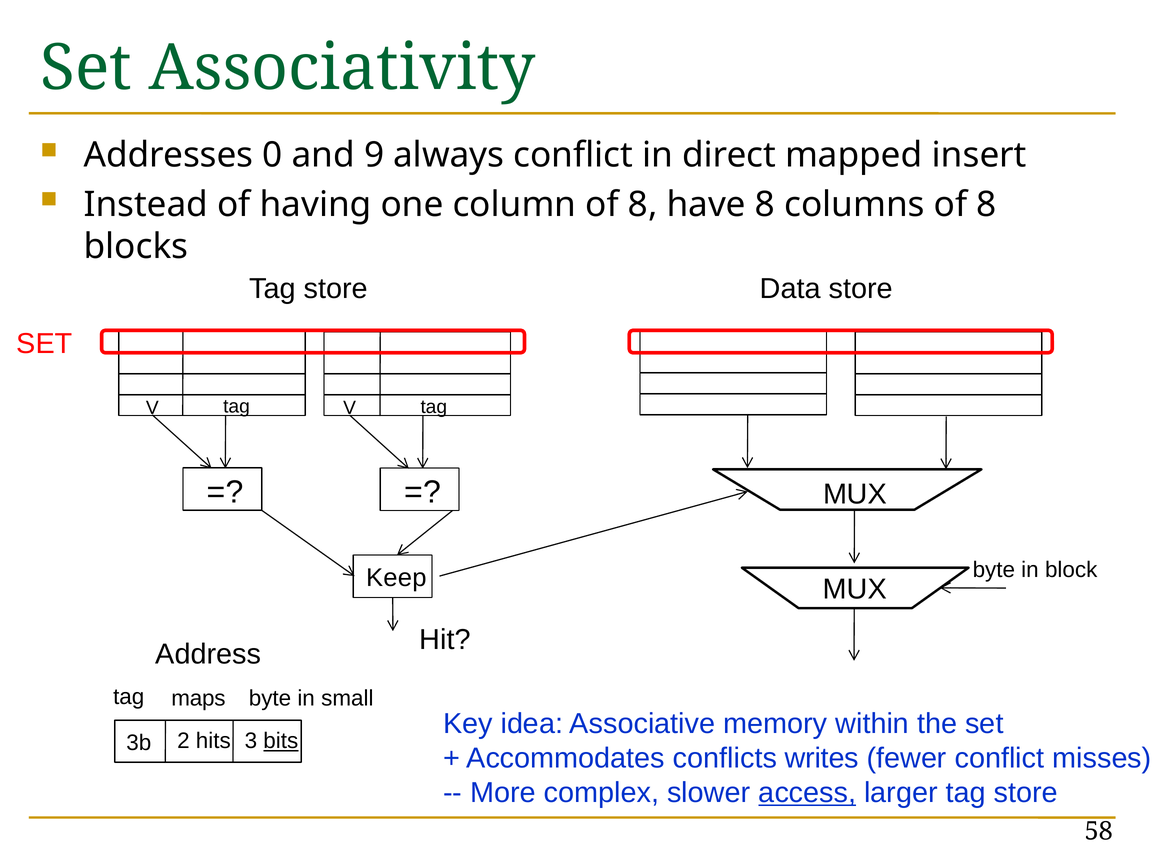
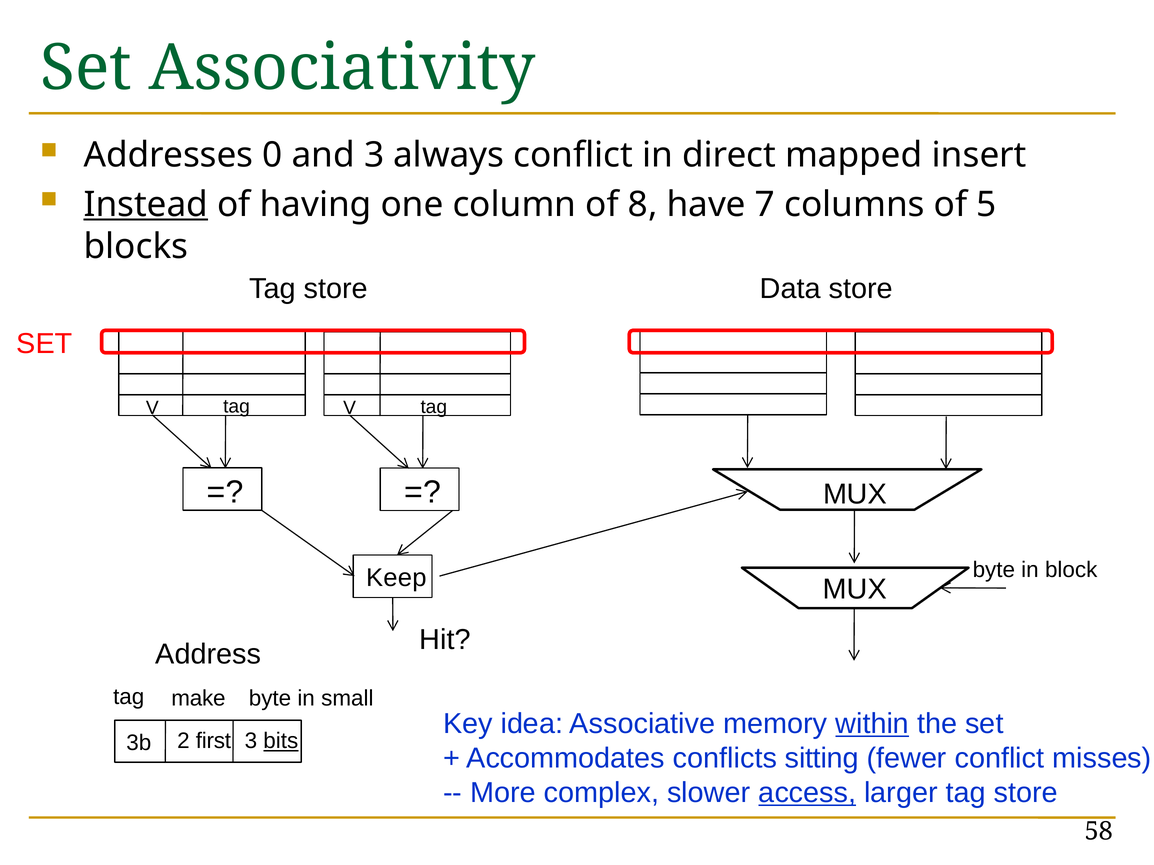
and 9: 9 -> 3 (374, 155)
Instead underline: none -> present (146, 205)
have 8: 8 -> 7 (765, 205)
columns of 8: 8 -> 5 (986, 205)
maps: maps -> make (198, 699)
within underline: none -> present (872, 724)
hits: hits -> first (213, 741)
writes: writes -> sitting (822, 759)
